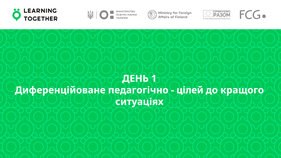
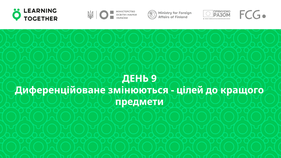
1: 1 -> 9 (154, 79)
педагогічно: педагогічно -> змінюються (138, 90)
ситуаціях: ситуаціях -> предмети (139, 102)
